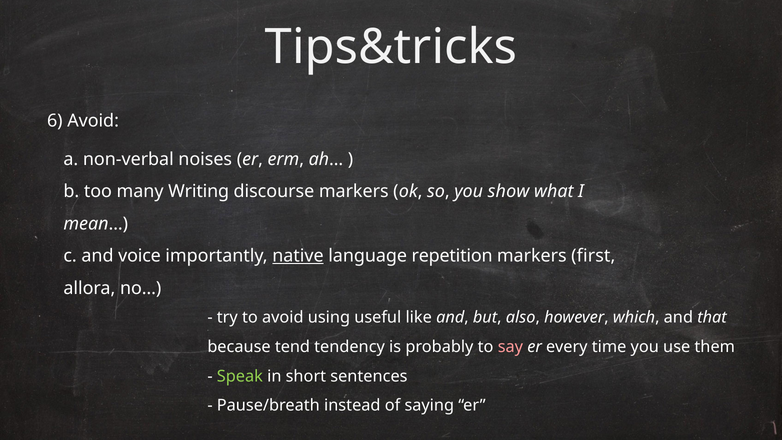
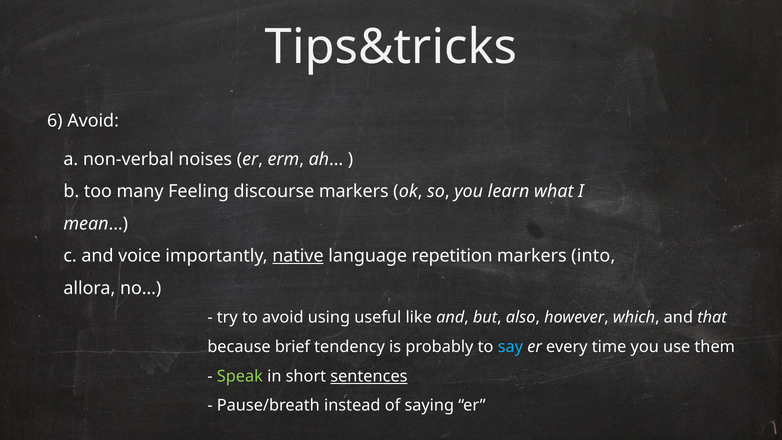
Writing: Writing -> Feeling (199, 191)
show: show -> learn (509, 191)
first: first -> into (593, 256)
tend: tend -> brief (292, 347)
say colour: pink -> light blue (510, 347)
sentences underline: none -> present (369, 376)
